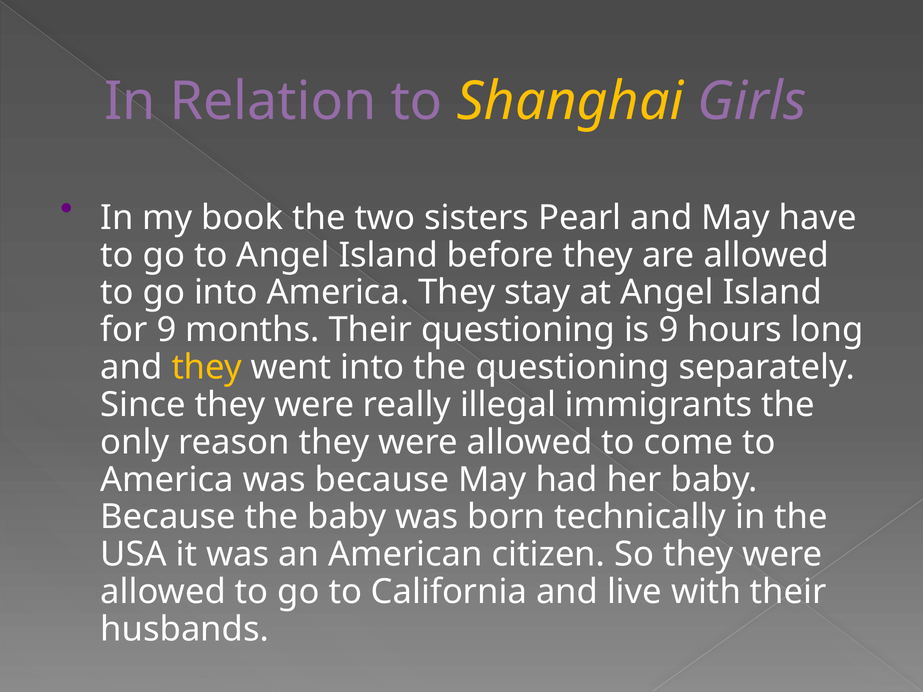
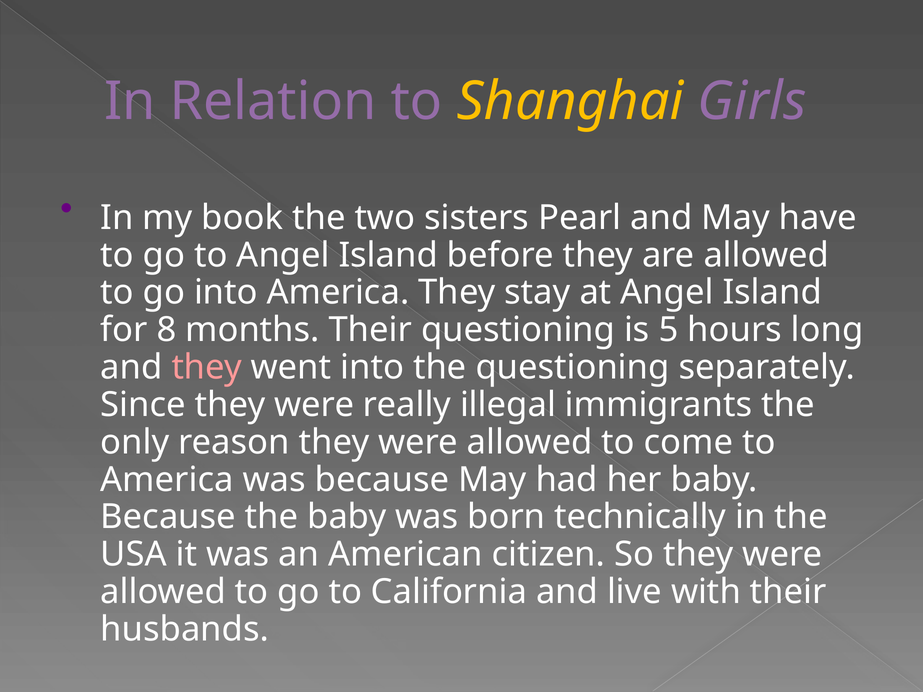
for 9: 9 -> 8 (166, 330)
is 9: 9 -> 5 (668, 330)
they colour: yellow -> pink (207, 368)
